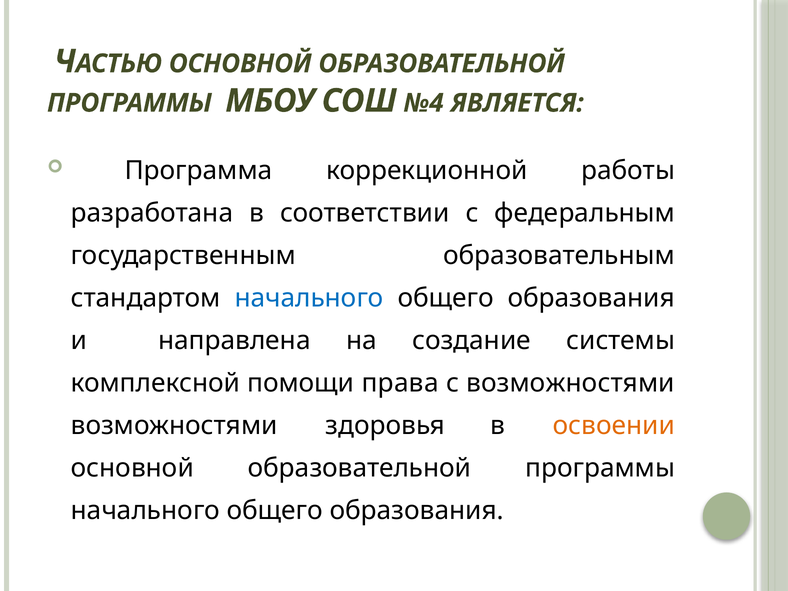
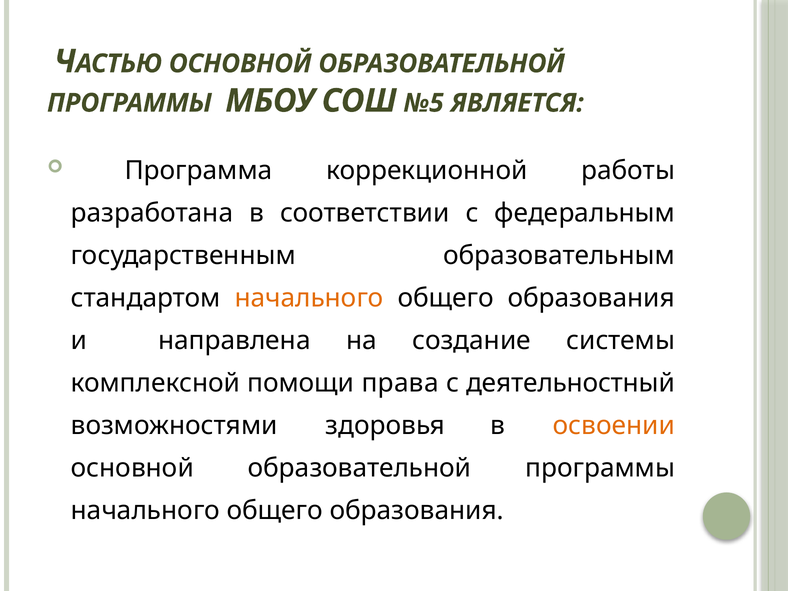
№4: №4 -> №5 (424, 103)
начального colour: blue -> orange (309, 298)
с возможностями: возможностями -> деятельностный (571, 383)
